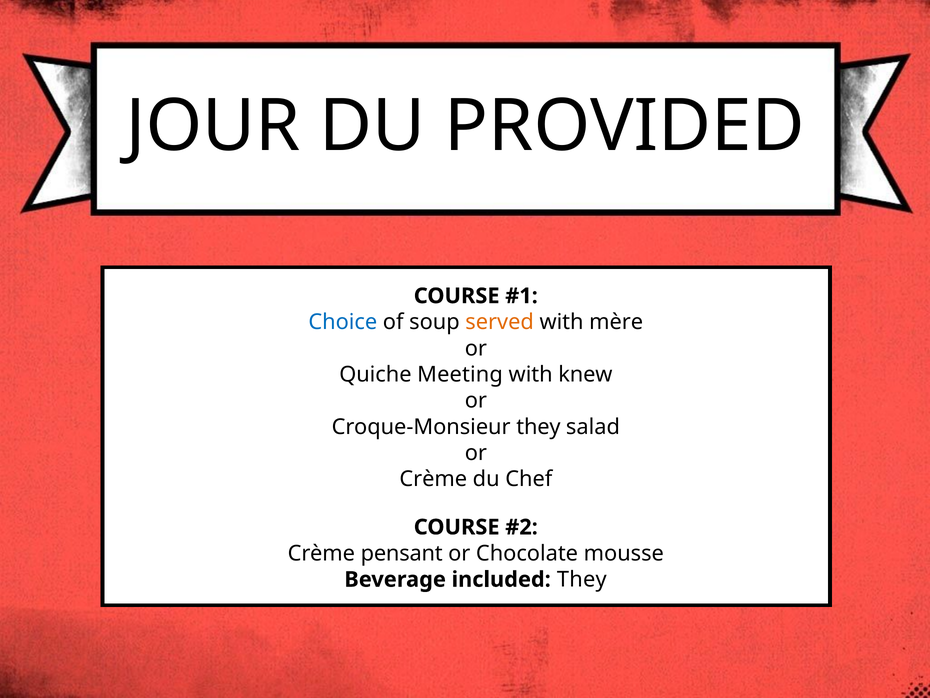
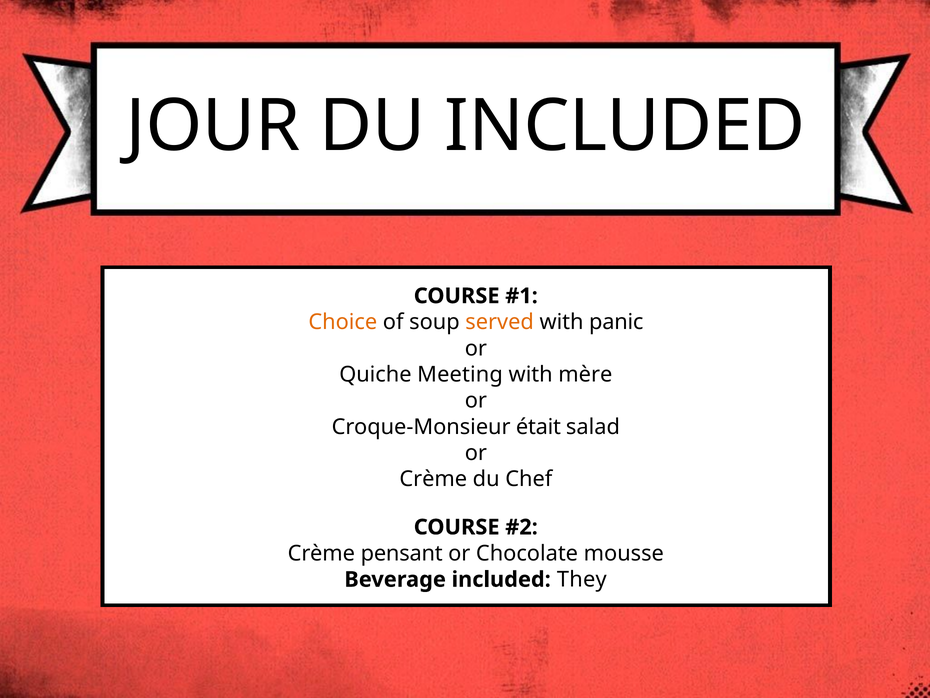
DU PROVIDED: PROVIDED -> INCLUDED (625, 126)
Choice colour: blue -> orange (343, 322)
mère: mère -> panic (616, 322)
knew: knew -> mère (585, 374)
Croque-Monsieur they: they -> était (538, 427)
